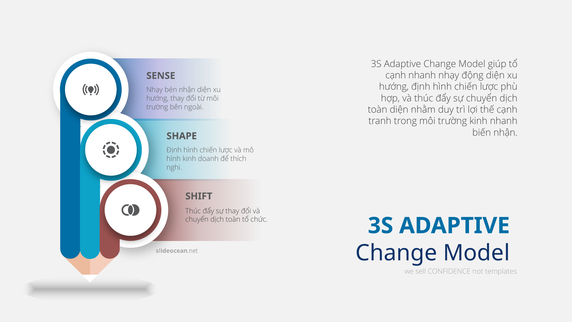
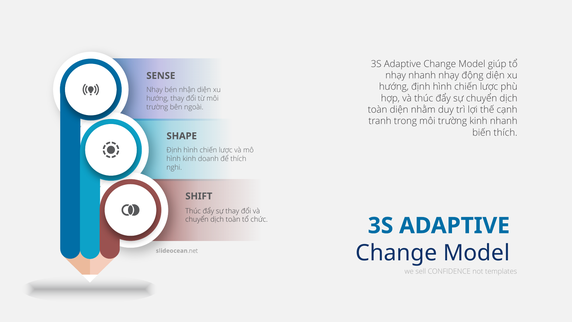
cạnh: cạnh -> nhạy (396, 75)
biến nhận: nhận -> thích (505, 132)
